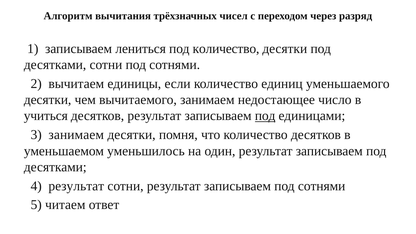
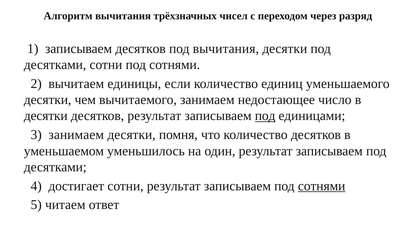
записываем лениться: лениться -> десятков (141, 49)
под количество: количество -> вычитания (226, 49)
учиться: учиться -> десятки (46, 116)
4 результат: результат -> достигает (76, 186)
сотнями underline: none -> present (322, 186)
